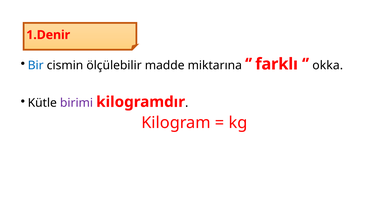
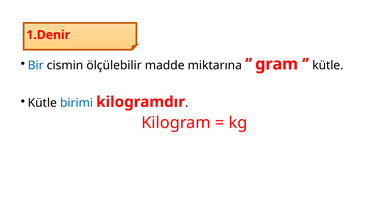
farklı: farklı -> gram (277, 64)
okka: okka -> kütle (328, 66)
birimi colour: purple -> blue (77, 103)
